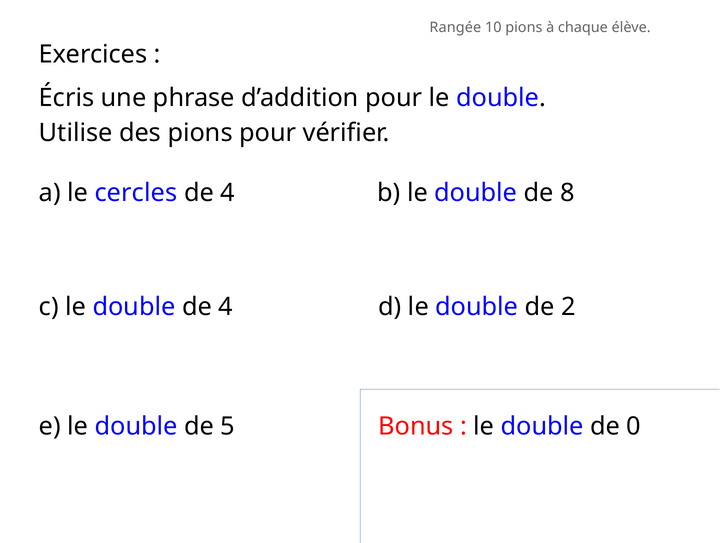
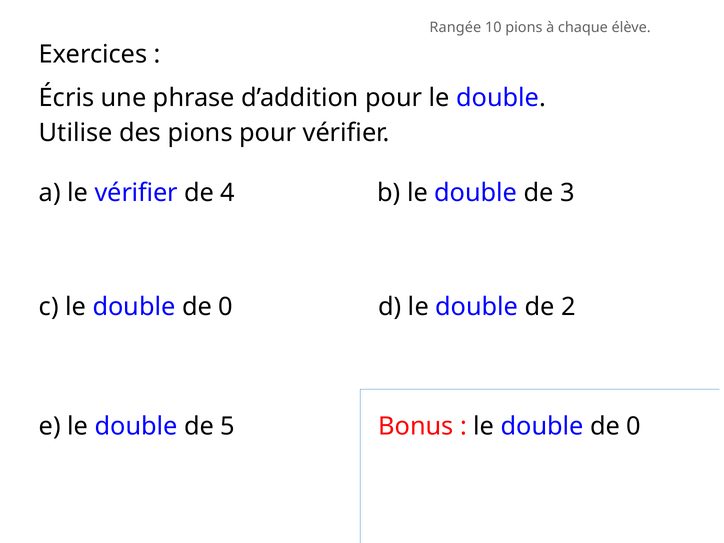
le cercles: cercles -> vérifier (136, 193)
8: 8 -> 3 (567, 193)
4: 4 -> 0 (226, 307)
